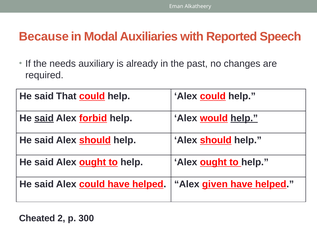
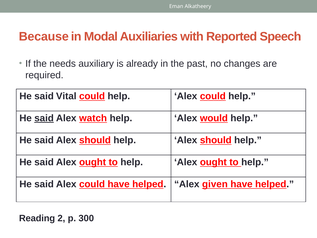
That: That -> Vital (66, 96)
forbid: forbid -> watch (93, 118)
help underline: present -> none (244, 118)
Cheated: Cheated -> Reading (37, 218)
